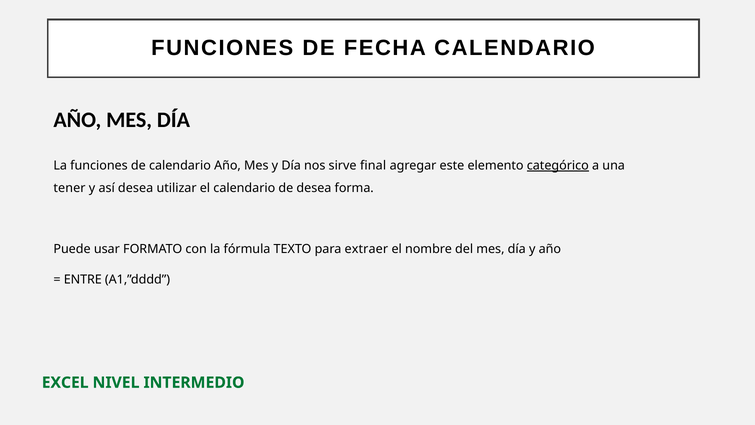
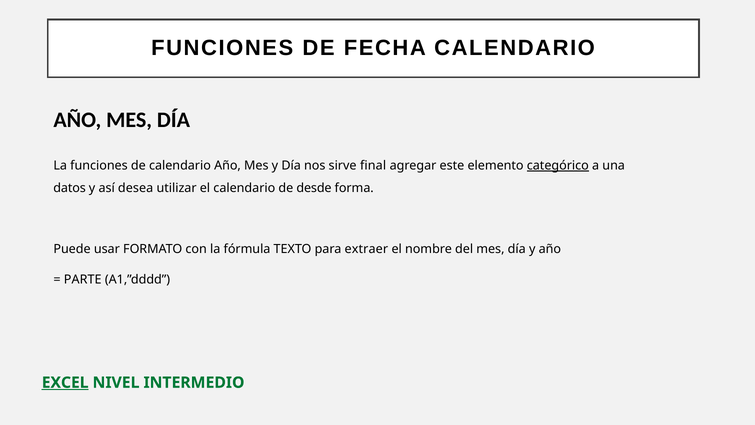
tener: tener -> datos (70, 188)
de desea: desea -> desde (314, 188)
ENTRE: ENTRE -> PARTE (83, 280)
EXCEL underline: none -> present (65, 382)
